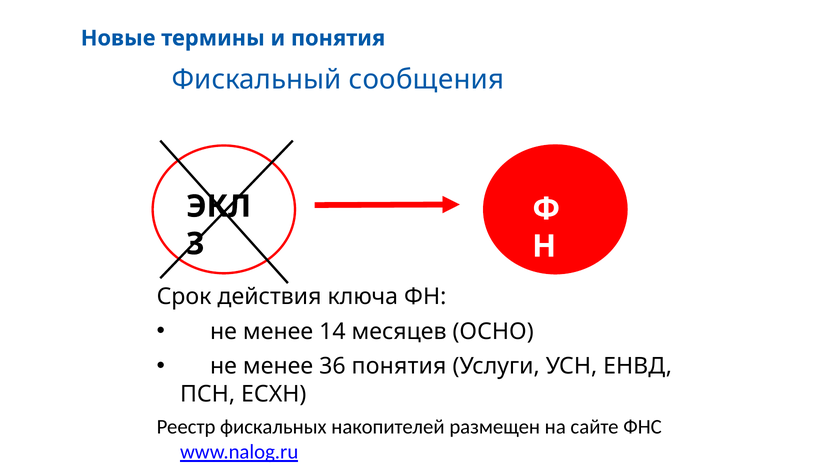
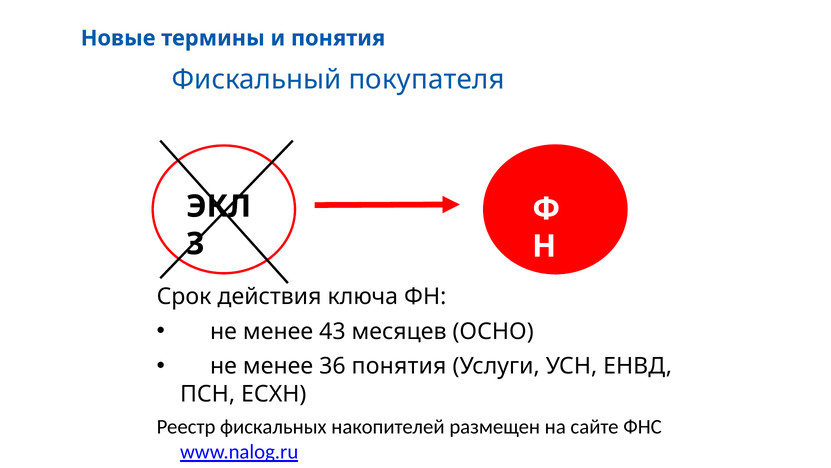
сообщения: сообщения -> покупателя (427, 80)
14: 14 -> 43 (332, 331)
